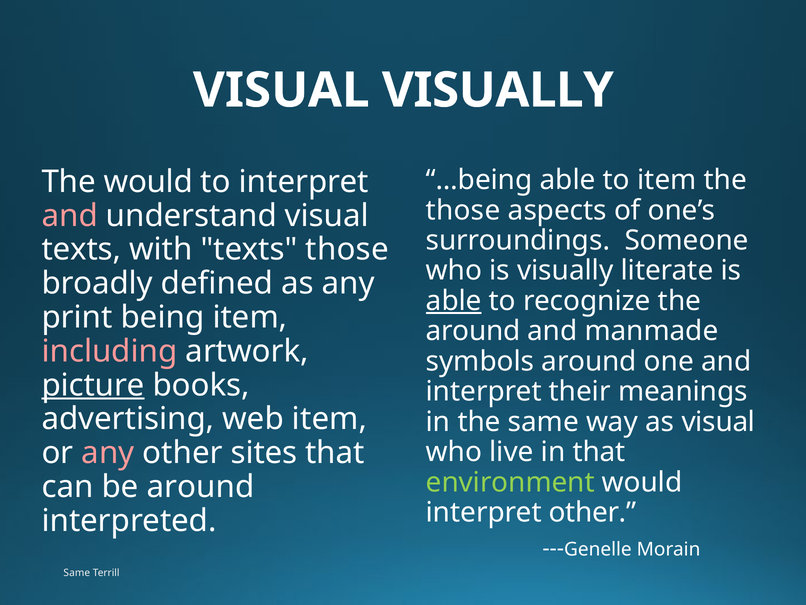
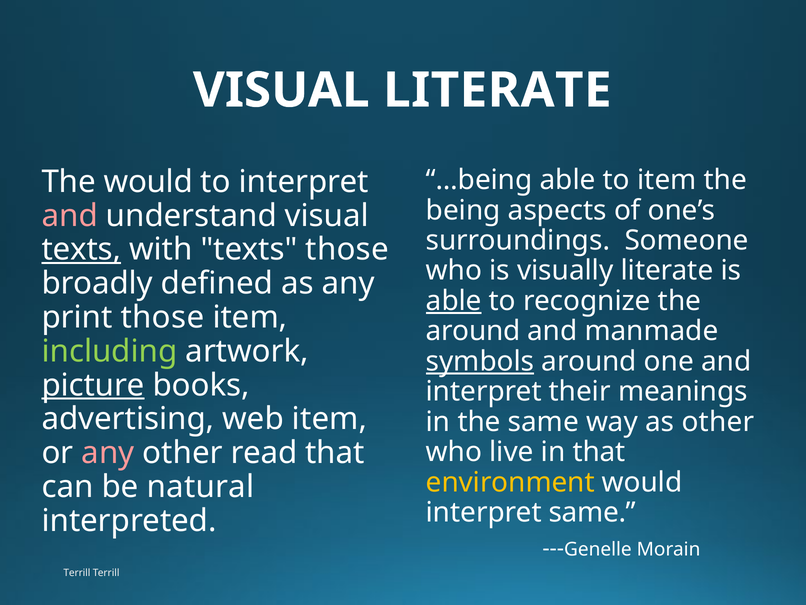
VISUAL VISUALLY: VISUALLY -> LITERATE (497, 90)
those: those -> being (463, 210)
texts underline: none -> present (81, 249)
print being: being -> those (162, 317)
including colour: pink -> light green (110, 351)
symbols underline: none -> present (480, 361)
as visual: visual -> other (718, 422)
sites: sites -> read (264, 453)
environment colour: light green -> yellow (510, 482)
be around: around -> natural (201, 486)
interpret other: other -> same (592, 512)
Same: Same -> Terrill (77, 572)
